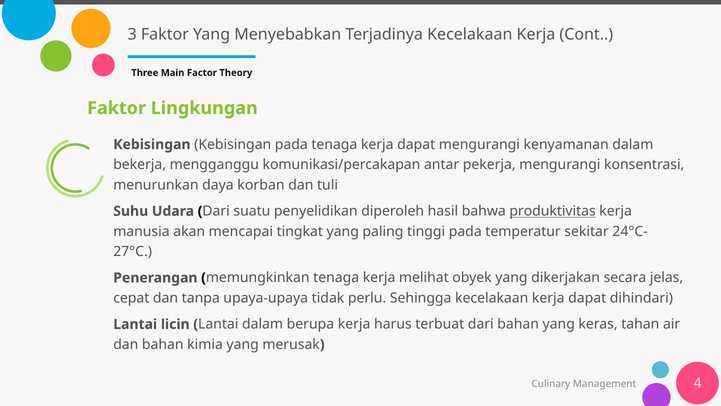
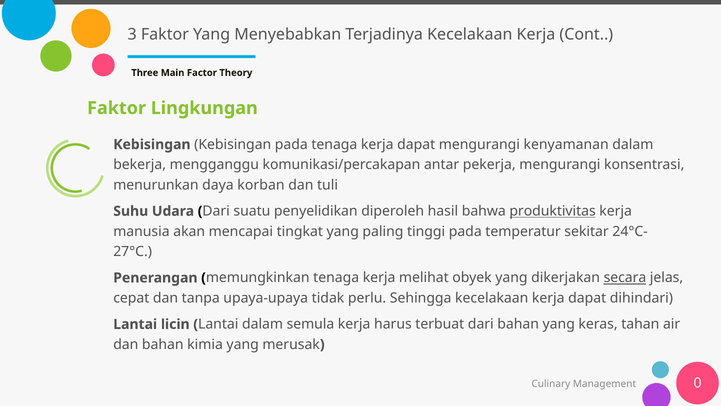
secara underline: none -> present (625, 278)
berupa: berupa -> semula (310, 324)
4: 4 -> 0 (698, 383)
